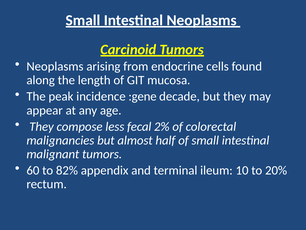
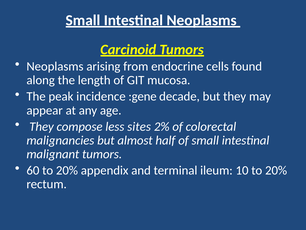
fecal: fecal -> sites (139, 126)
60 to 82%: 82% -> 20% (67, 170)
